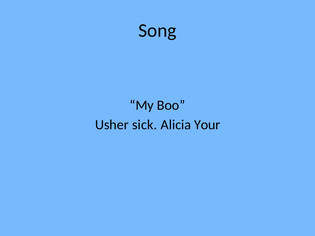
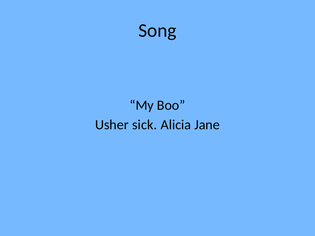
Your: Your -> Jane (207, 125)
